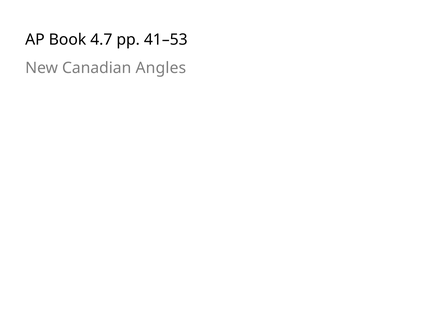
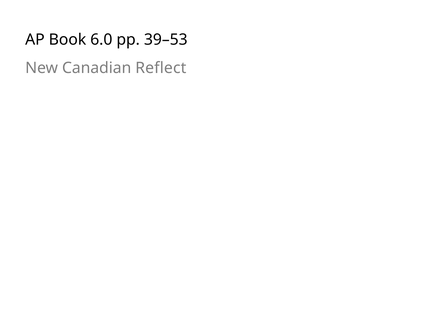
4.7: 4.7 -> 6.0 (101, 40)
41–53: 41–53 -> 39–53 (166, 40)
Angles: Angles -> Reflect (161, 68)
